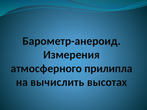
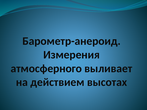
прилипла: прилипла -> выливает (108, 69)
вычислить: вычислить -> действием (57, 82)
